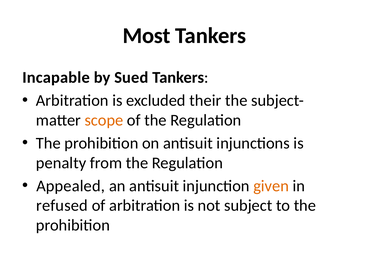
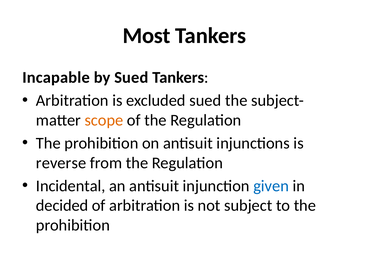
excluded their: their -> sued (205, 100)
penalty: penalty -> reverse (61, 163)
Appealed: Appealed -> Incidental (71, 186)
given colour: orange -> blue (271, 186)
refused: refused -> decided (62, 205)
